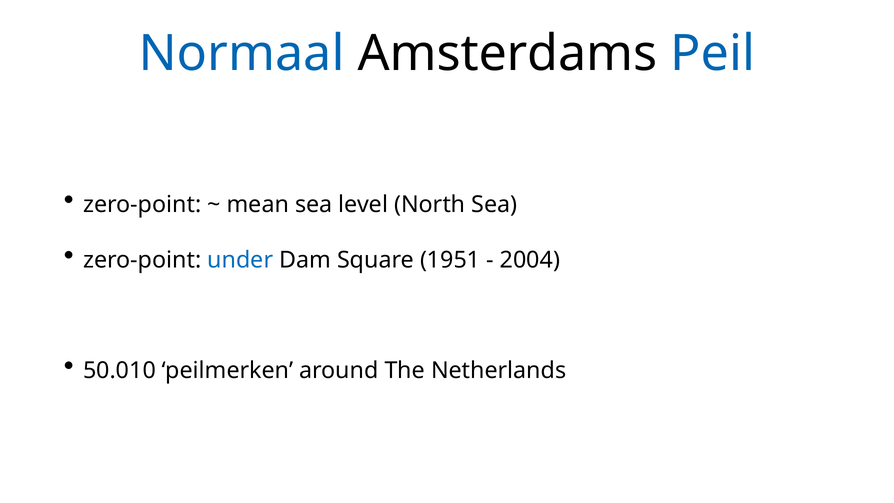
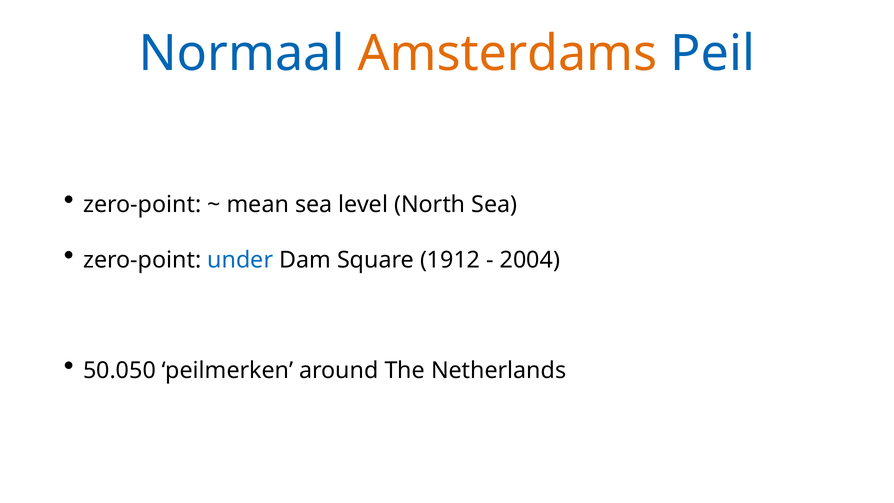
Amsterdams colour: black -> orange (507, 53)
1951: 1951 -> 1912 (450, 260)
50.010: 50.010 -> 50.050 (119, 371)
